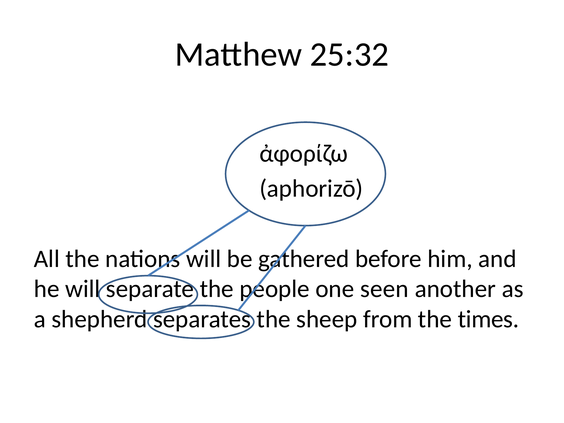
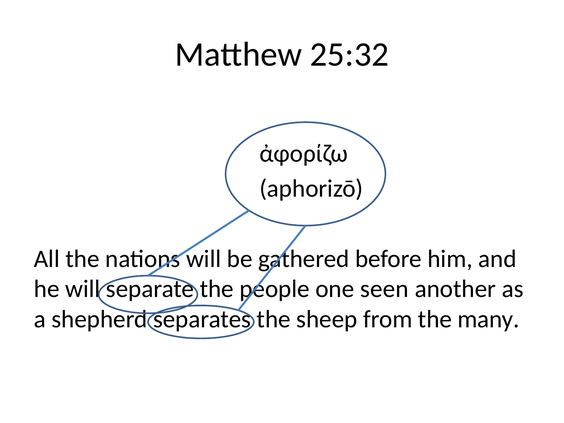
times: times -> many (488, 319)
